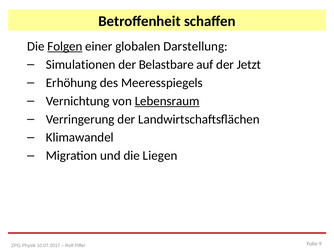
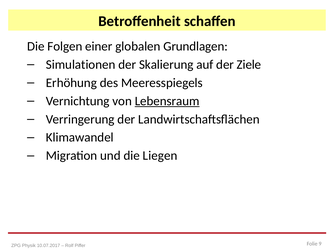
Folgen underline: present -> none (65, 46)
Darstellung: Darstellung -> Grundlagen (196, 46)
Belastbare: Belastbare -> Skalierung (166, 64)
Jetzt: Jetzt -> Ziele (249, 64)
